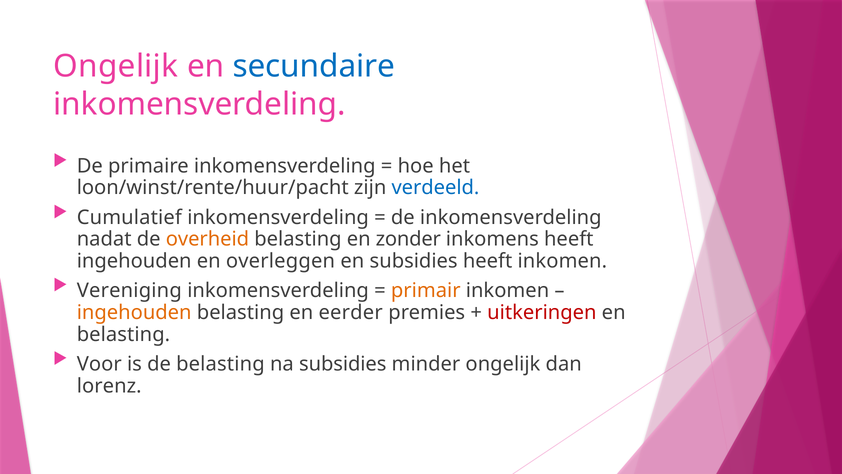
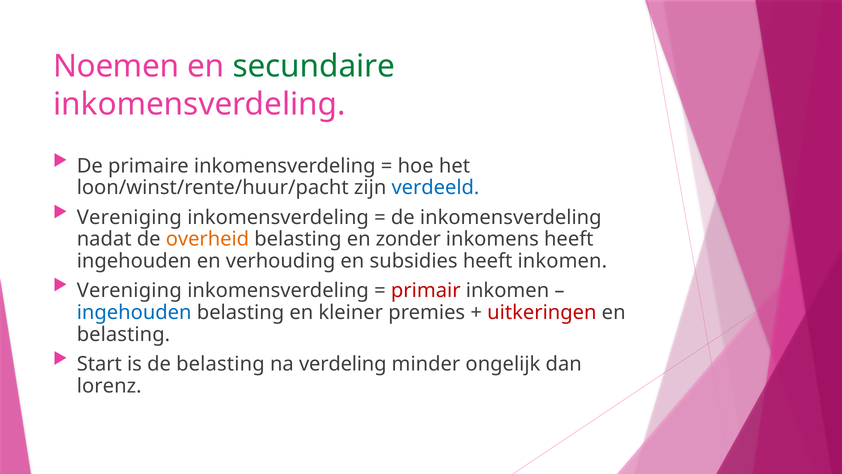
Ongelijk: Ongelijk -> Noemen (116, 66)
secundaire colour: blue -> green (314, 66)
Cumulatief: Cumulatief -> Vereniging (129, 217)
overleggen: overleggen -> verhouding (281, 261)
primair colour: orange -> red (426, 291)
ingehouden colour: orange -> blue (134, 312)
eerder: eerder -> kleiner (351, 312)
Voor: Voor -> Start (99, 364)
na subsidies: subsidies -> verdeling (343, 364)
